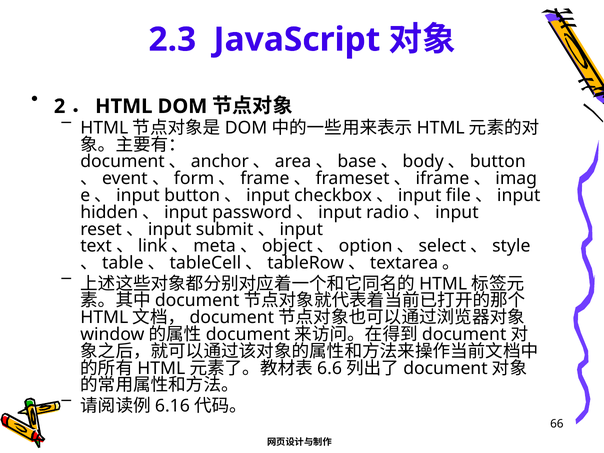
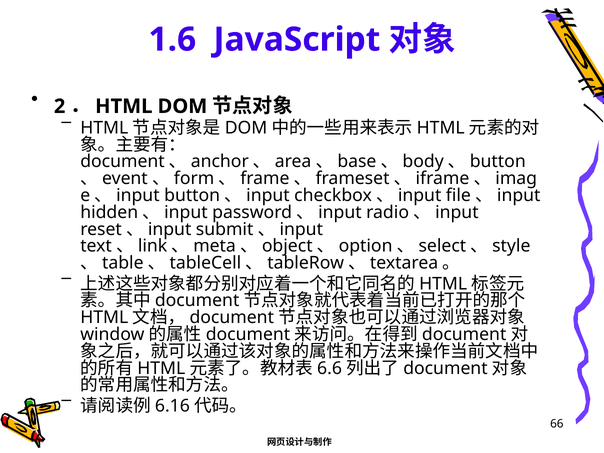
2.3: 2.3 -> 1.6 (172, 40)
